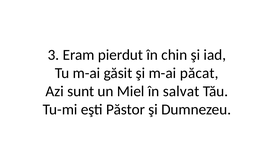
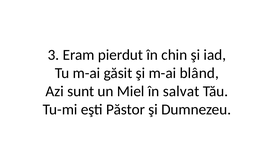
păcat: păcat -> blând (199, 73)
